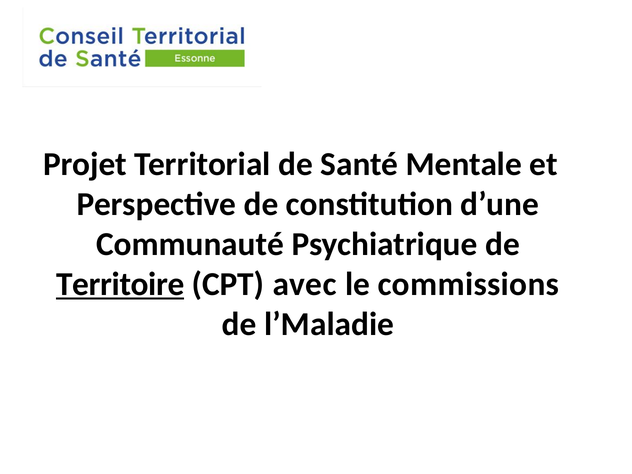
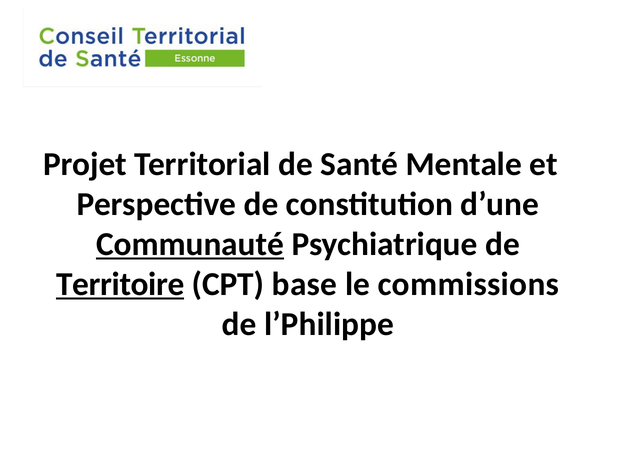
Communauté underline: none -> present (190, 244)
avec: avec -> base (305, 284)
l’Maladie: l’Maladie -> l’Philippe (329, 324)
